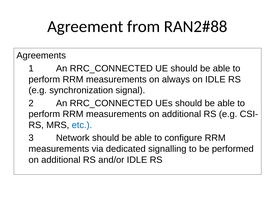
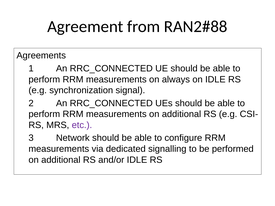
etc colour: blue -> purple (82, 125)
